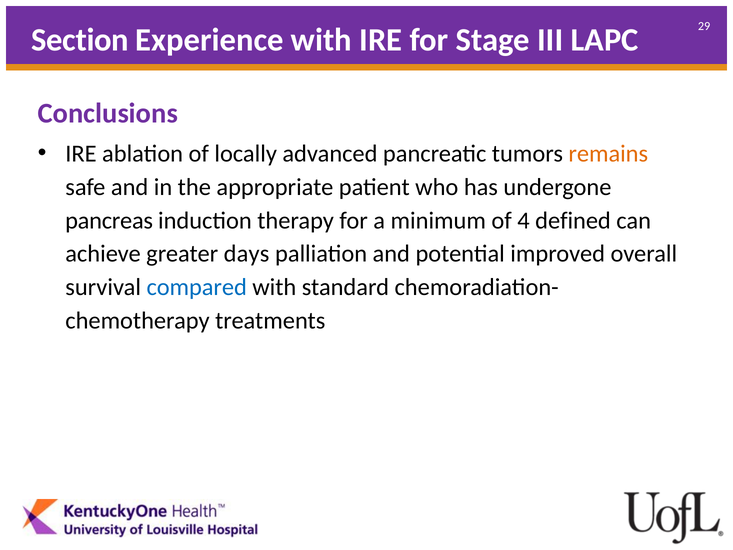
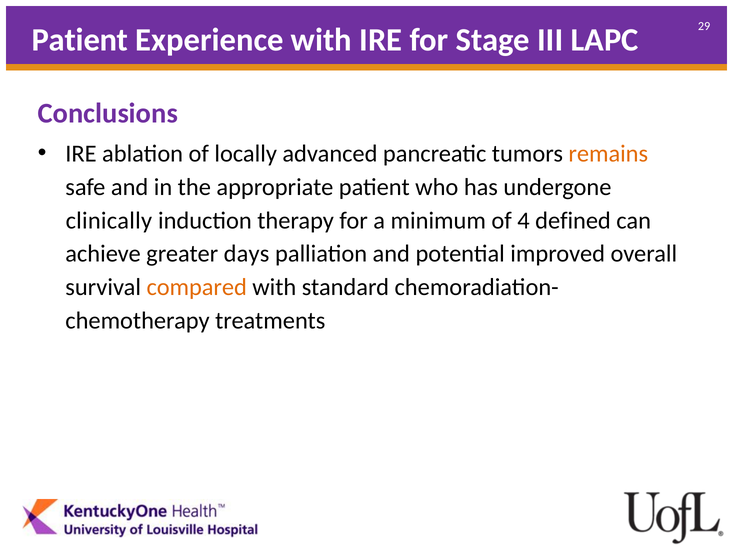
Section: Section -> Patient (80, 40)
pancreas: pancreas -> clinically (109, 220)
compared colour: blue -> orange (197, 287)
